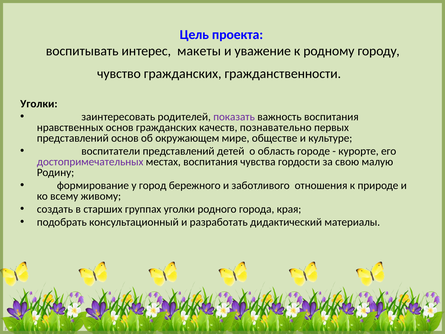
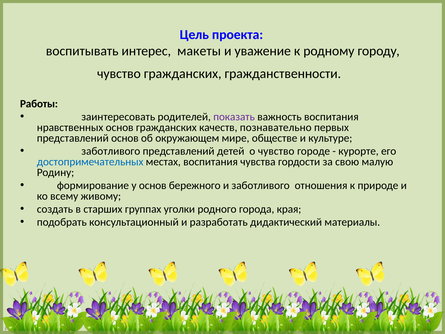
Уголки: Уголки -> Работы (39, 104)
воспитатели: воспитатели -> заботливого (111, 151)
о область: область -> чувство (276, 151)
достопримечательных colour: purple -> blue (90, 162)
у город: город -> основ (153, 185)
